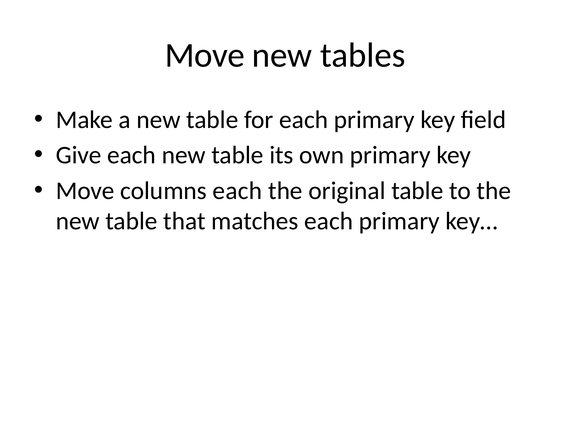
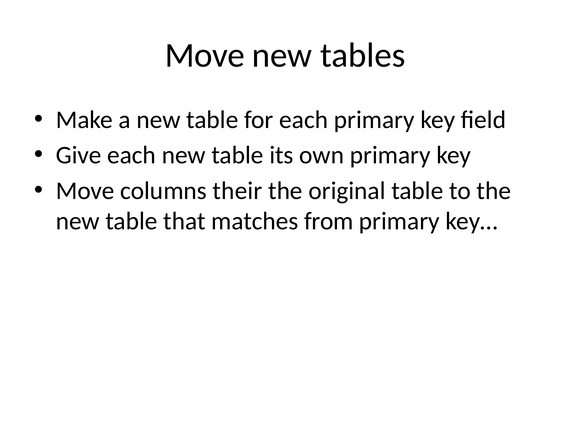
columns each: each -> their (237, 191)
matches each: each -> from (329, 221)
